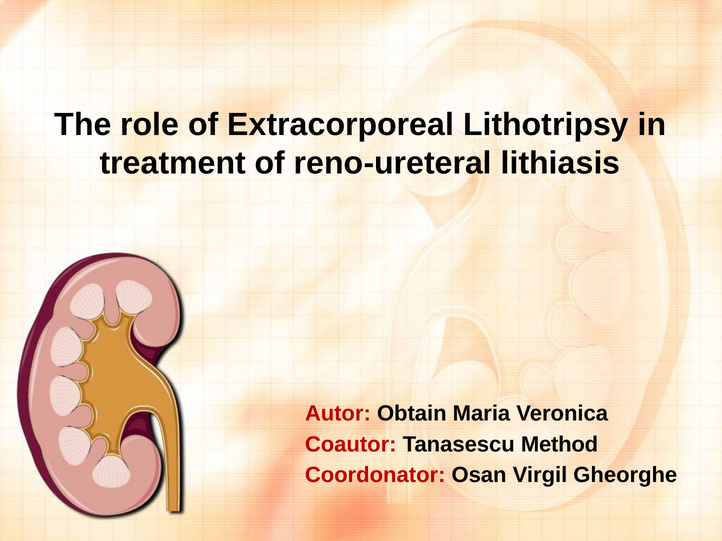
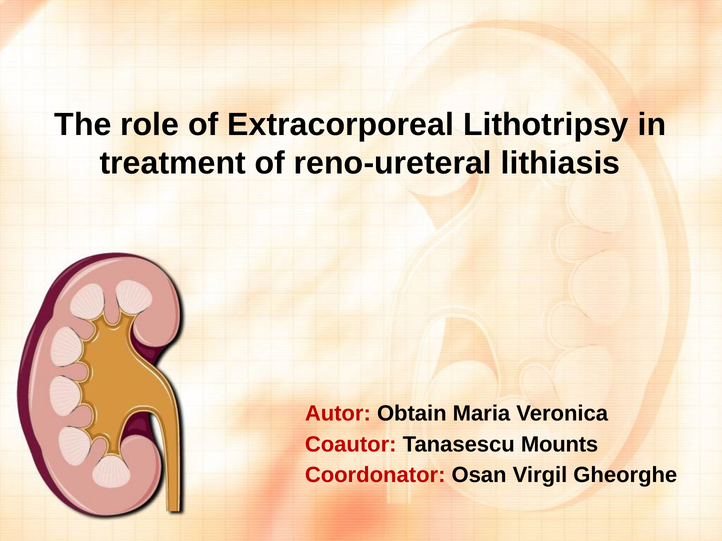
Method: Method -> Mounts (560, 445)
